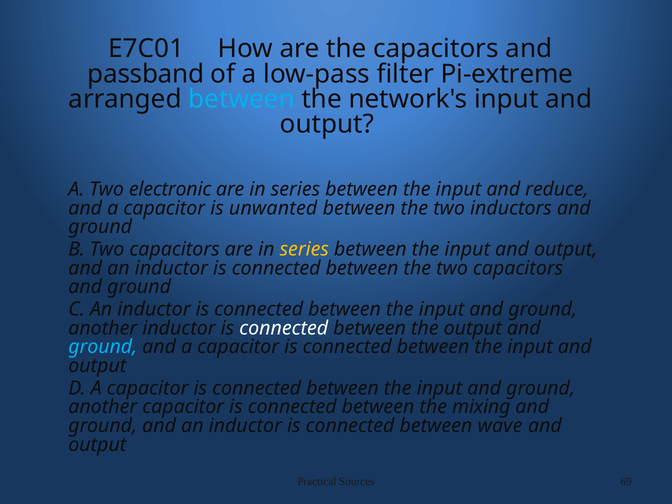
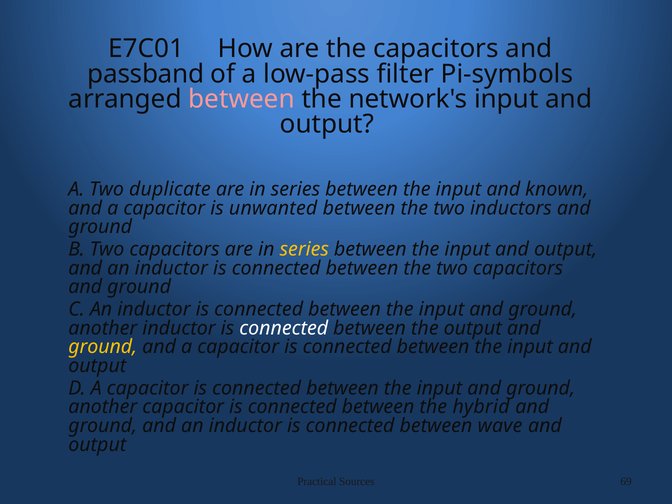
Pi-extreme: Pi-extreme -> Pi-symbols (507, 74)
between colour: light blue -> pink (242, 99)
electronic: electronic -> duplicate (170, 189)
reduce: reduce -> known (557, 189)
ground colour: light blue -> yellow (103, 347)
mixing: mixing -> hybrid (481, 407)
